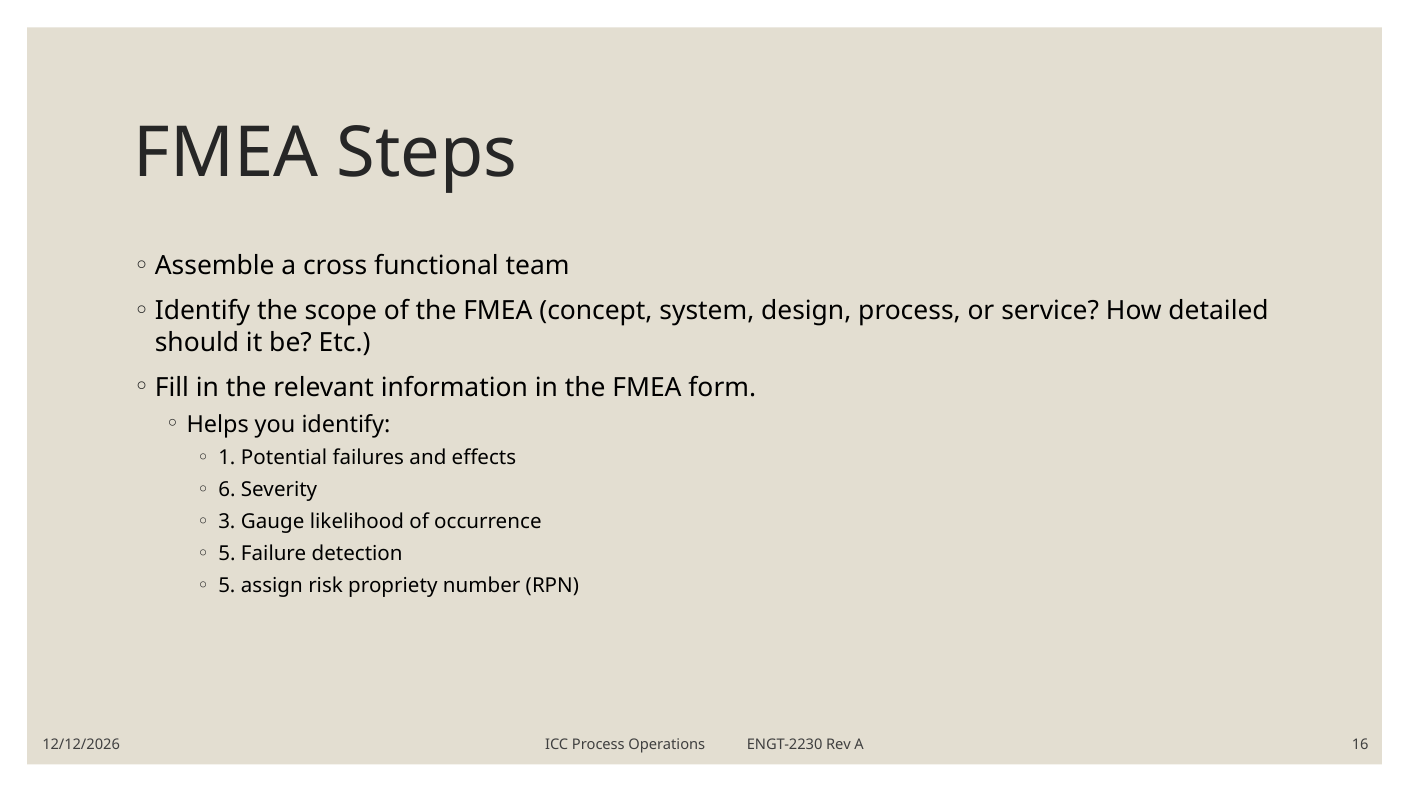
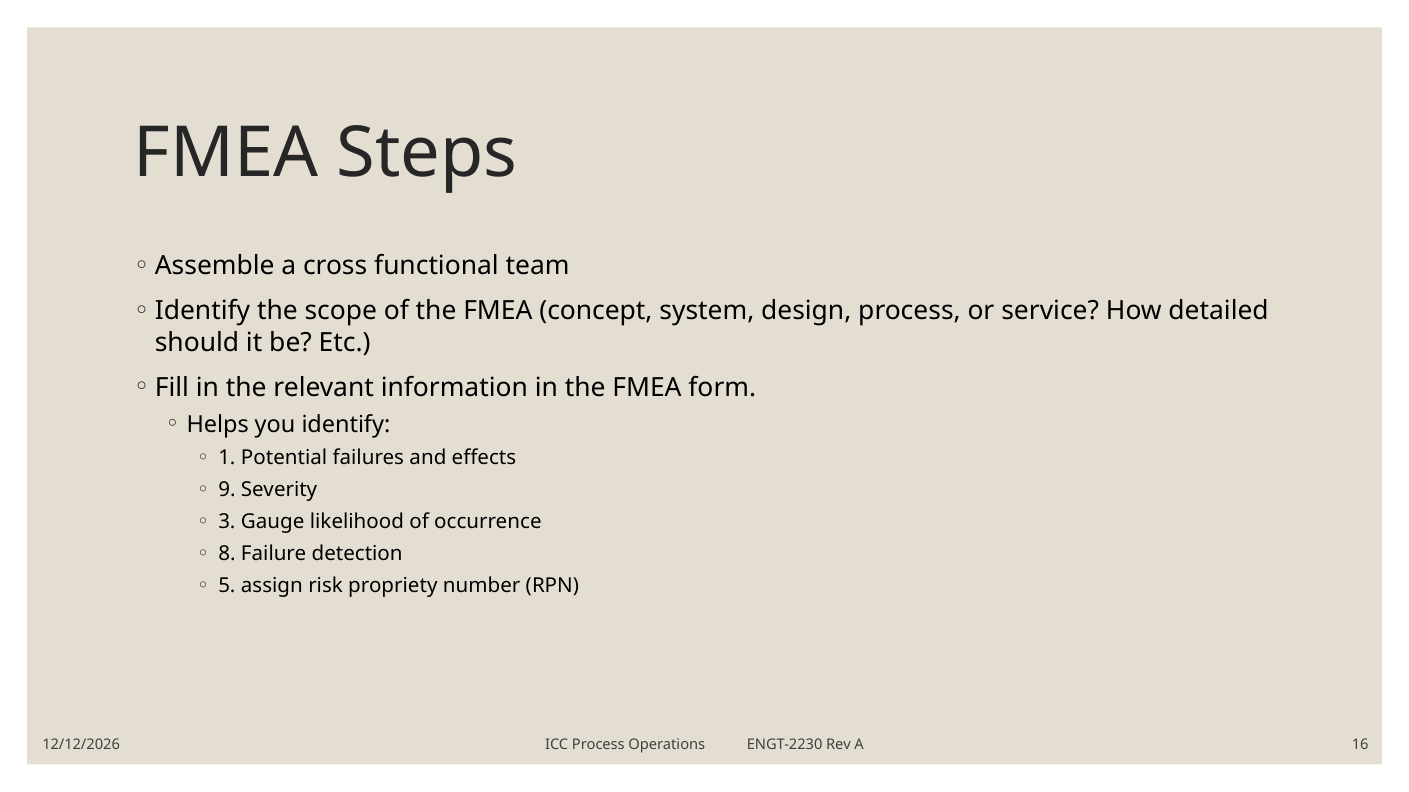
6: 6 -> 9 (227, 490)
5: 5 -> 8 (227, 554)
